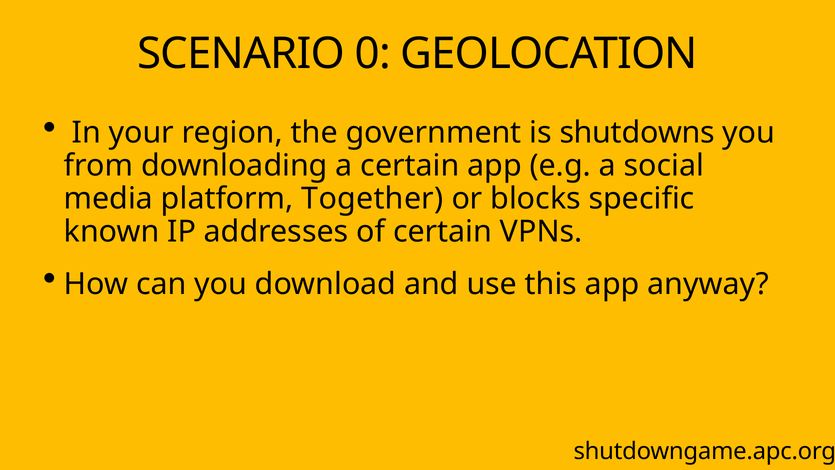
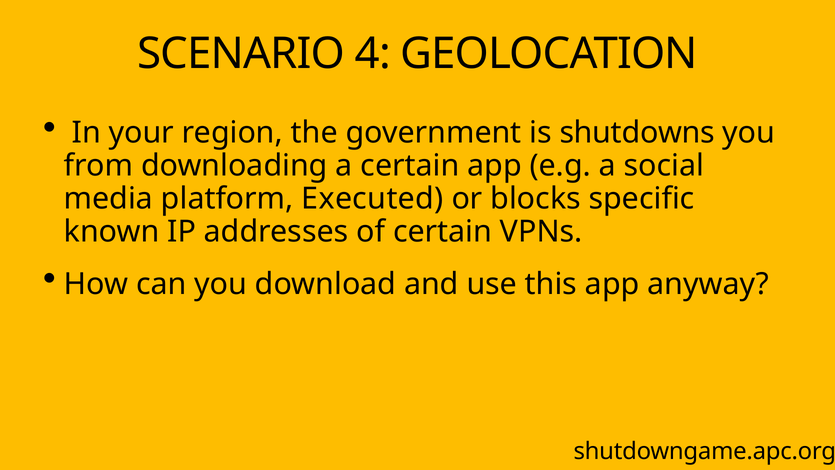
0: 0 -> 4 (373, 54)
Together: Together -> Executed (372, 198)
